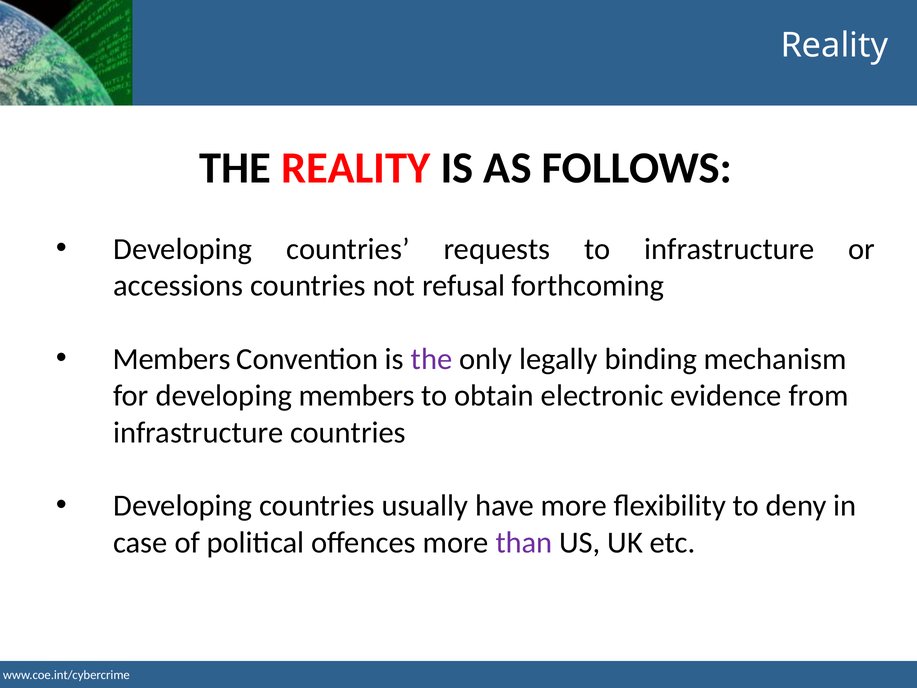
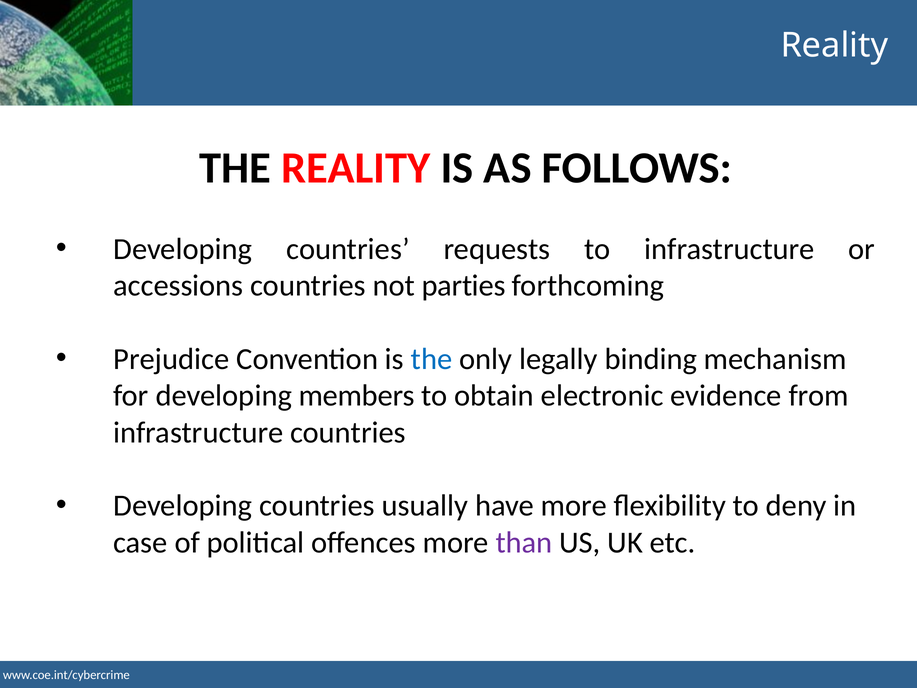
refusal: refusal -> parties (464, 286)
Members: Members -> Prejudice (171, 359)
the colour: purple -> blue (432, 359)
